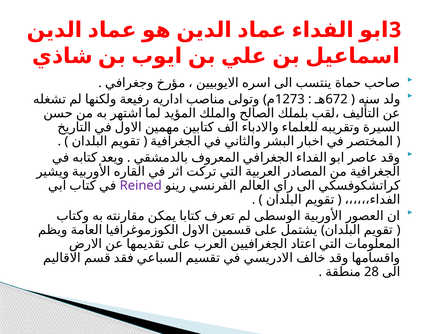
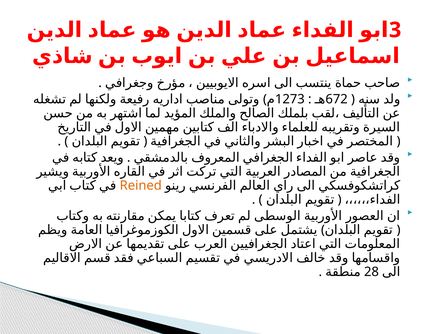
Reined colour: purple -> orange (141, 186)
